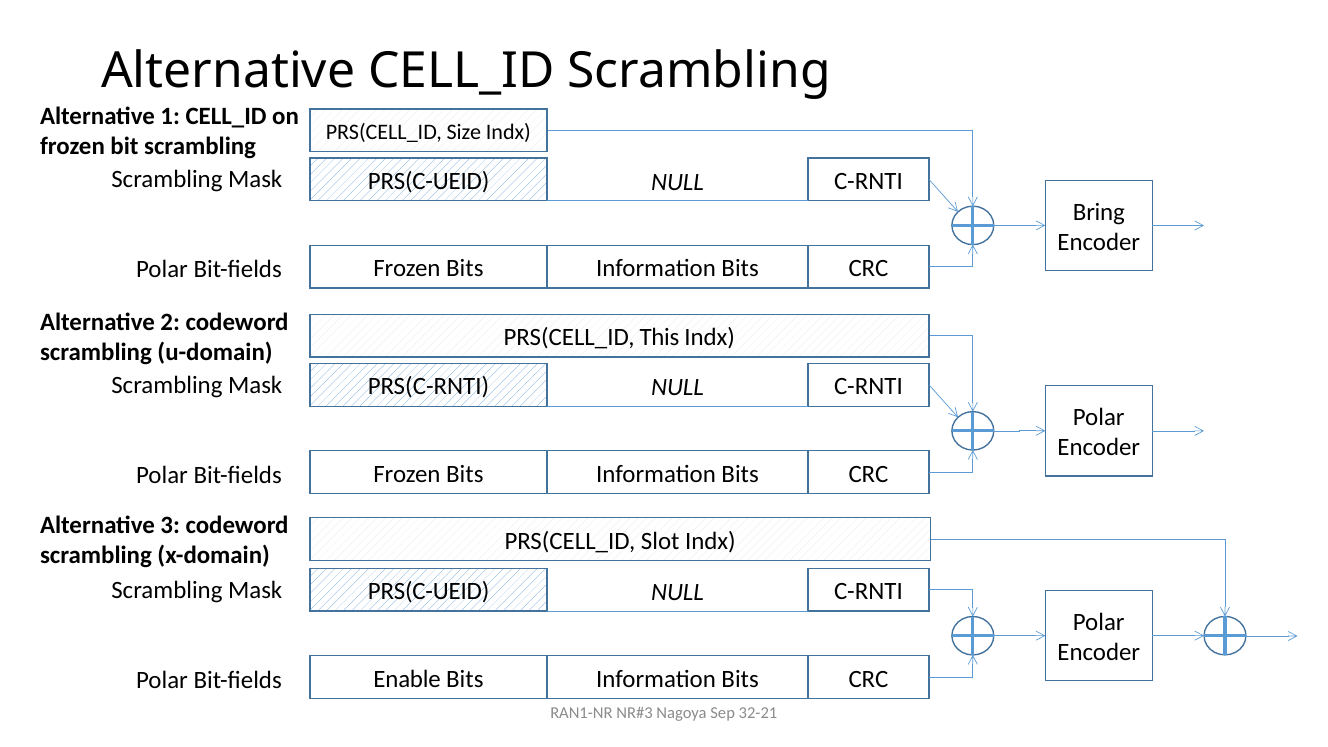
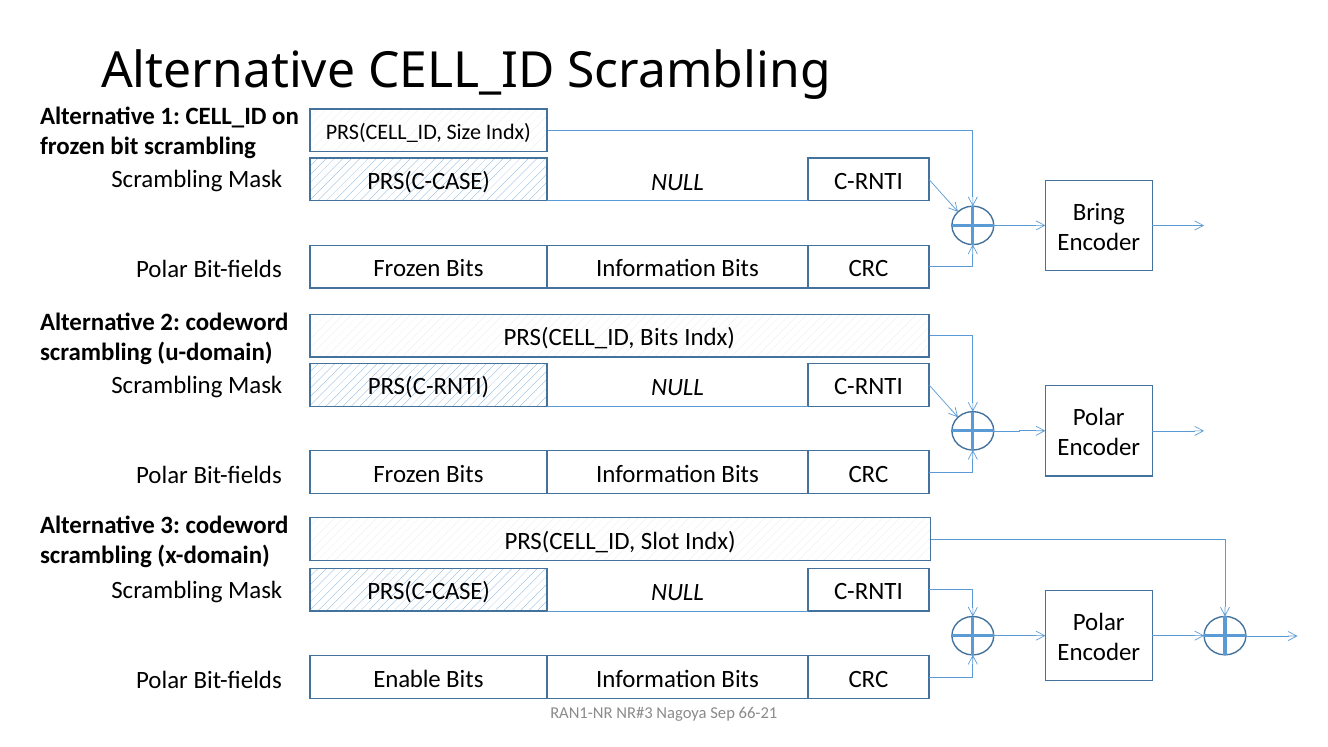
PRS(C-UEID: PRS(C-UEID -> PRS(C-CASE (429, 181)
PRS(CELL_ID This: This -> Bits (659, 337)
PRS(C-UEID: PRS(C-UEID -> PRS(C-CASE (429, 591)
32-21: 32-21 -> 66-21 (758, 713)
